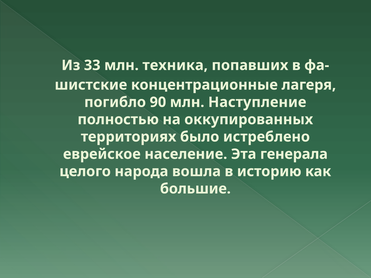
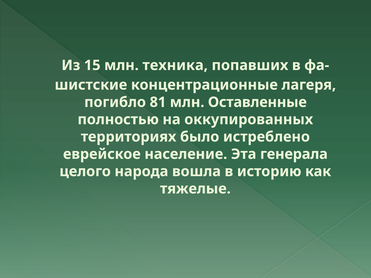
33: 33 -> 15 (92, 65)
90: 90 -> 81 (158, 102)
Наступление: Наступление -> Оставленные (257, 102)
большие: большие -> тяжелые (195, 189)
